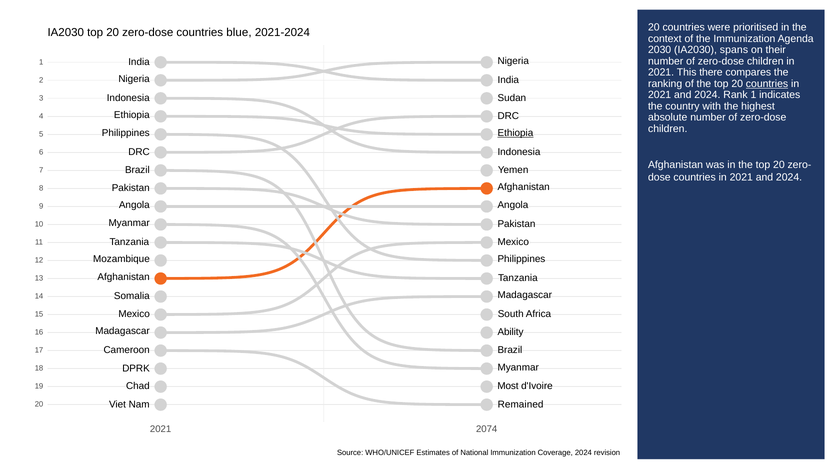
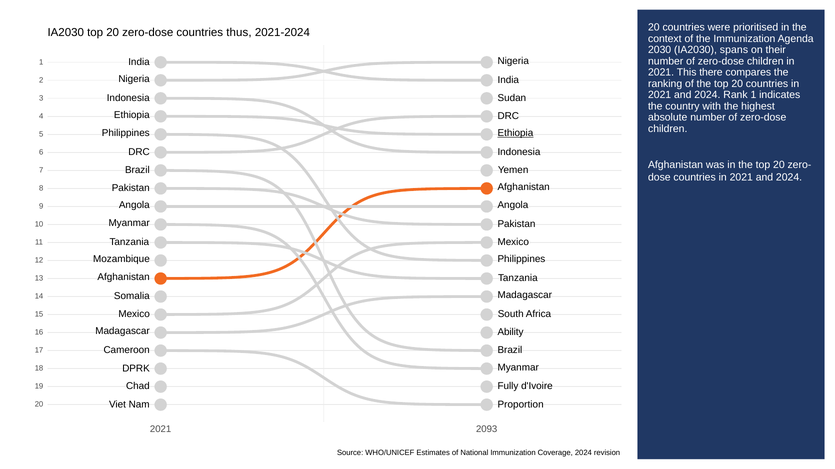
blue: blue -> thus (239, 32)
countries underline: present -> none (767, 84)
Most: Most -> Fully (508, 387)
Remained: Remained -> Proportion (521, 405)
2074: 2074 -> 2093 (487, 430)
